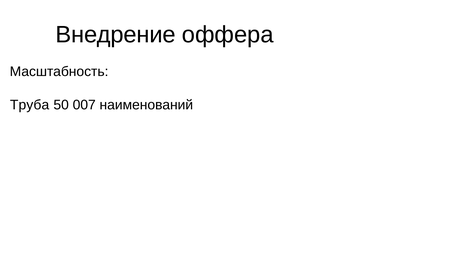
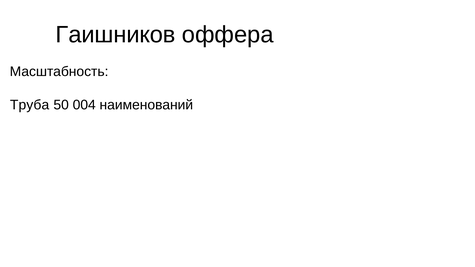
Внедрение: Внедрение -> Гаишников (116, 35)
007: 007 -> 004 (84, 105)
